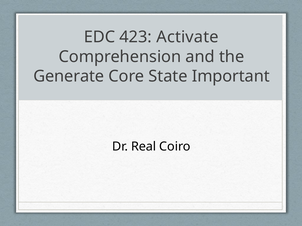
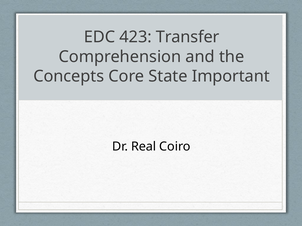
Activate: Activate -> Transfer (188, 37)
Generate: Generate -> Concepts (69, 76)
